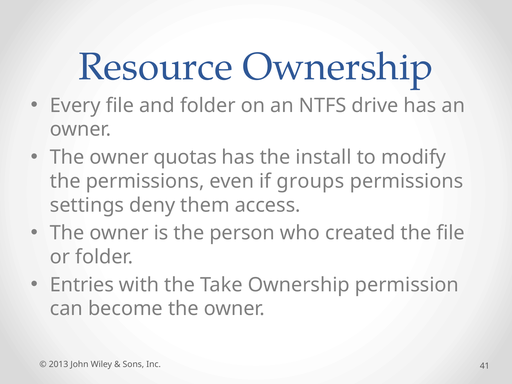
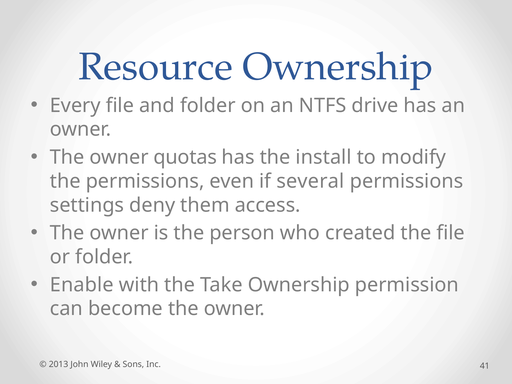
groups: groups -> several (310, 181)
Entries: Entries -> Enable (82, 285)
